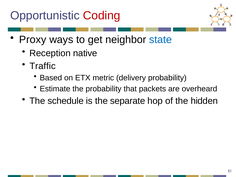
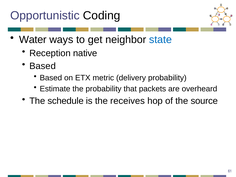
Coding colour: red -> black (102, 16)
Proxy: Proxy -> Water (33, 40)
Traffic: Traffic -> Based (43, 66)
separate: separate -> receives (128, 101)
hidden: hidden -> source (204, 101)
